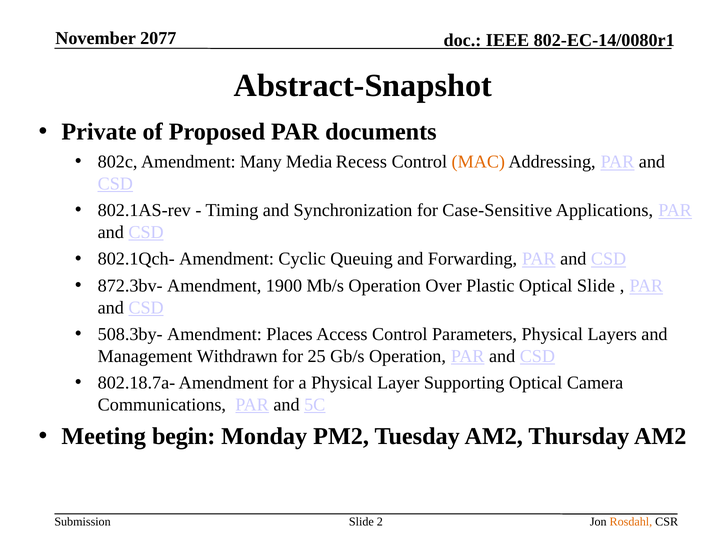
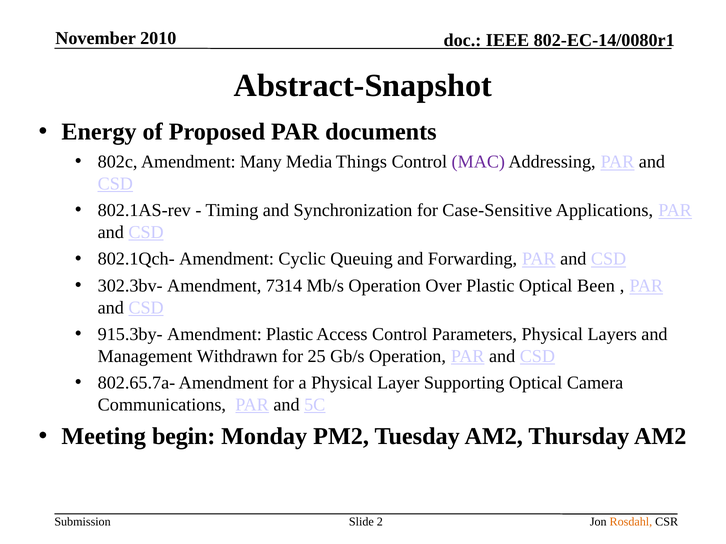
2077: 2077 -> 2010 (158, 38)
Private: Private -> Energy (99, 132)
Recess: Recess -> Things (361, 162)
MAC colour: orange -> purple (478, 162)
872.3bv-: 872.3bv- -> 302.3bv- (130, 286)
1900: 1900 -> 7314 (284, 286)
Optical Slide: Slide -> Been (596, 286)
508.3by-: 508.3by- -> 915.3by- (130, 335)
Amendment Places: Places -> Plastic (290, 335)
802.18.7a-: 802.18.7a- -> 802.65.7a- (136, 383)
